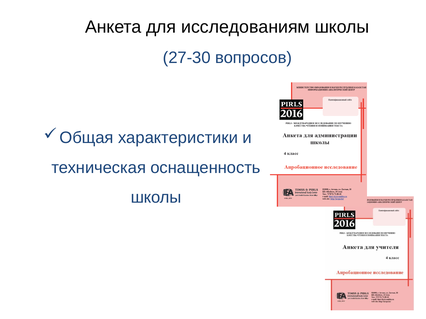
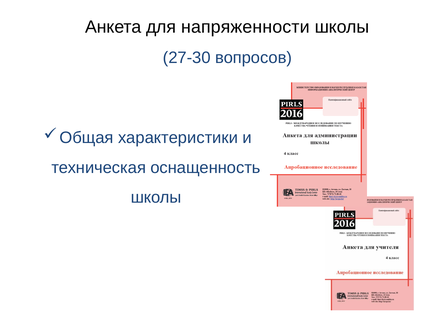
исследованиям: исследованиям -> напряженности (245, 27)
